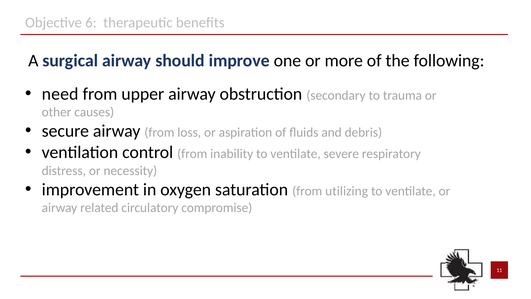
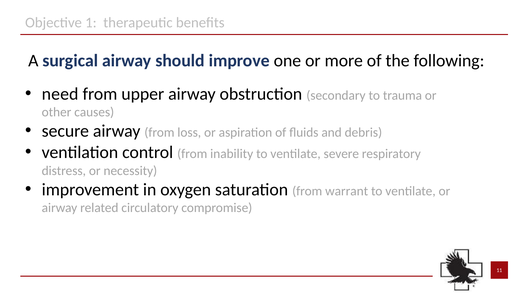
6: 6 -> 1 (91, 23)
utilizing: utilizing -> warrant (347, 191)
